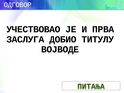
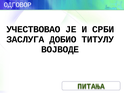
ПРВА: ПРВА -> СРБИ (103, 29)
